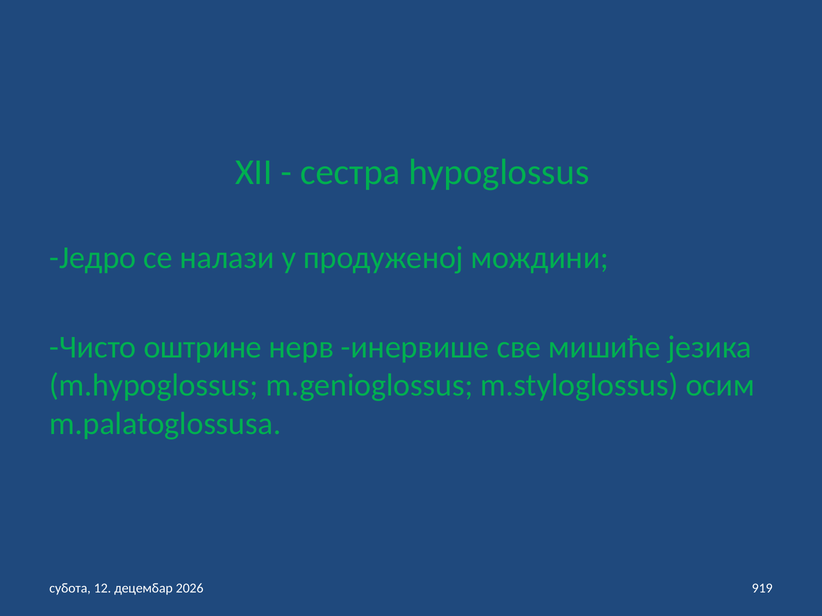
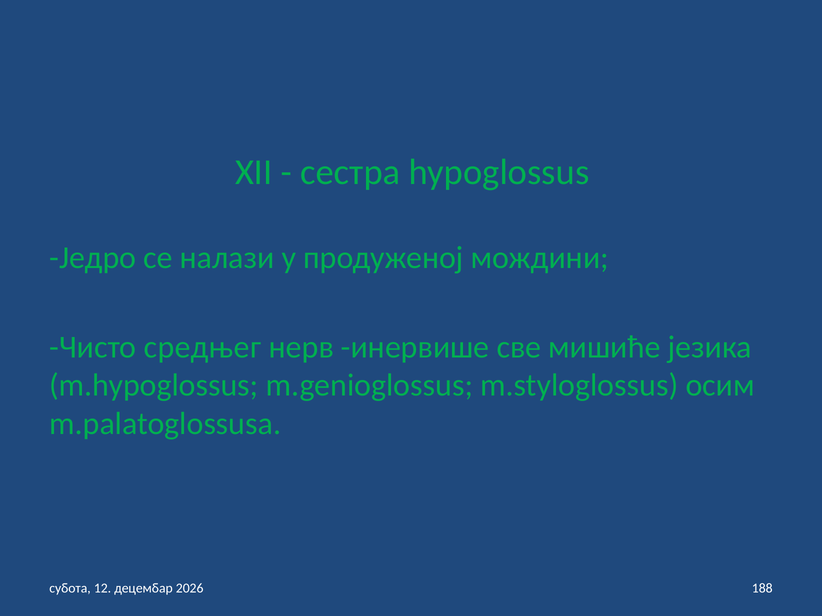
оштрине: оштрине -> средњег (202, 347)
919: 919 -> 188 (762, 589)
